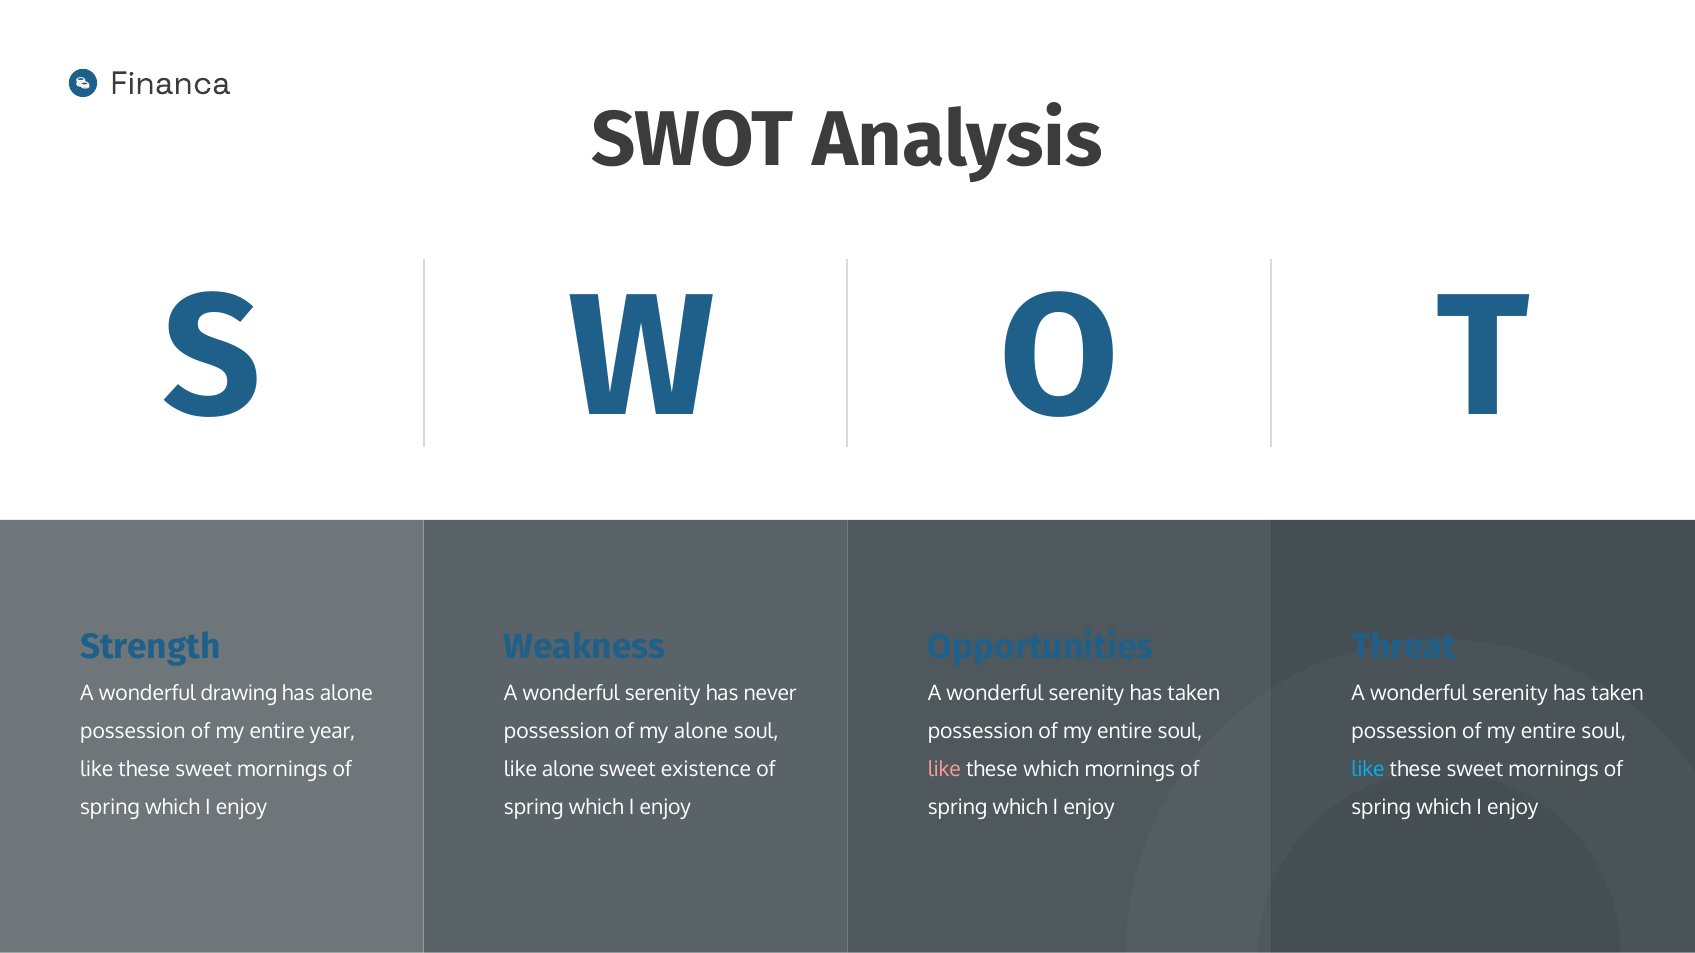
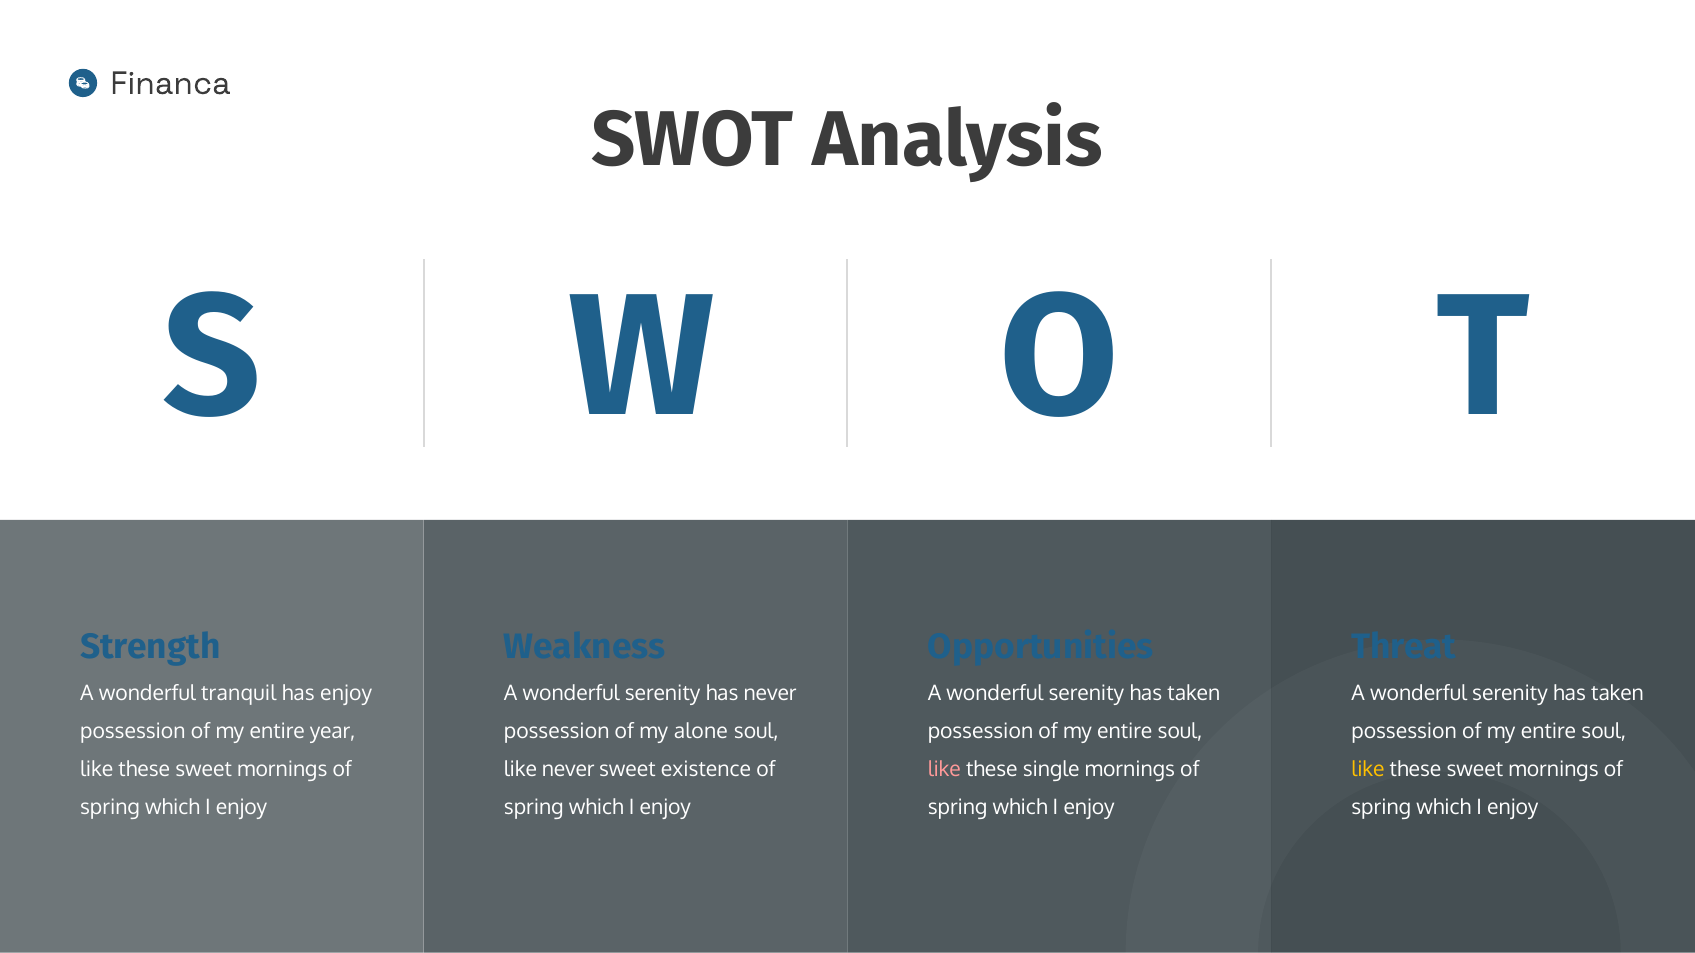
drawing: drawing -> tranquil (239, 694)
has alone: alone -> enjoy (346, 694)
like alone: alone -> never (568, 770)
these which: which -> single (1051, 770)
like colour: light blue -> yellow (1368, 770)
